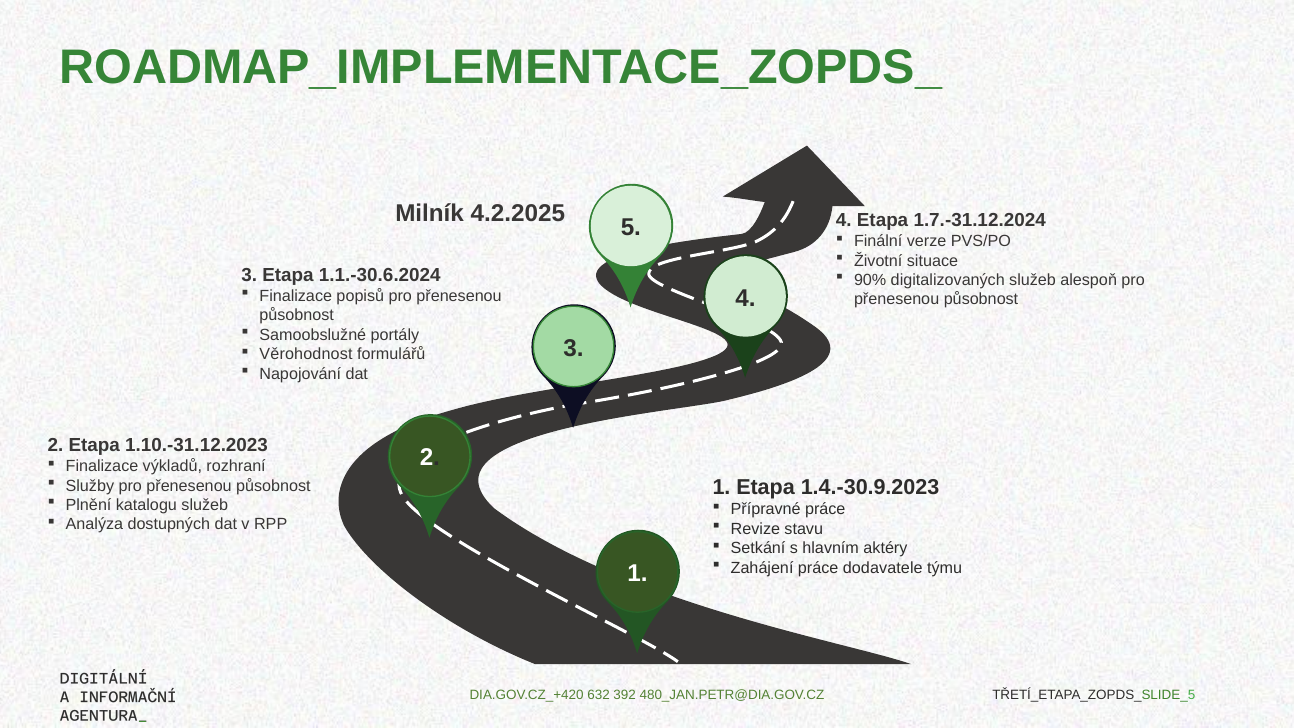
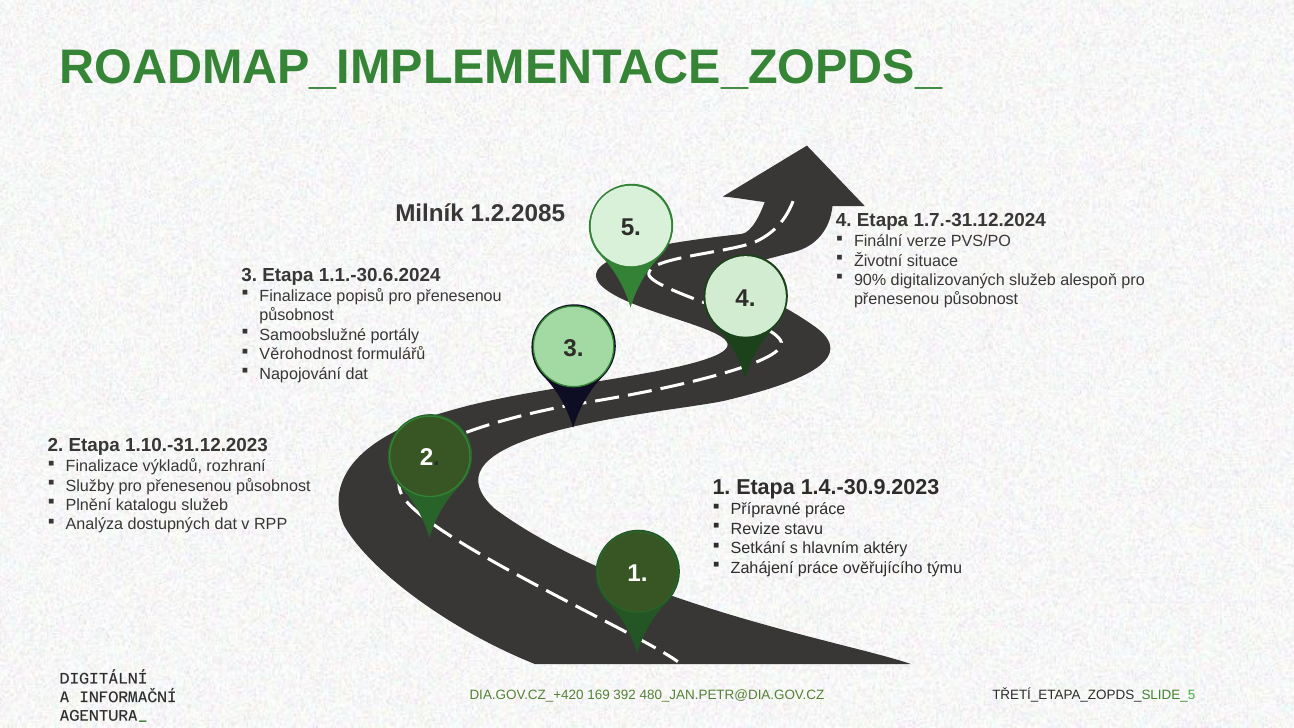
4.2.2025: 4.2.2025 -> 1.2.2085 (518, 213)
dodavatele: dodavatele -> ověřujícího (883, 568)
632: 632 -> 169 (599, 695)
